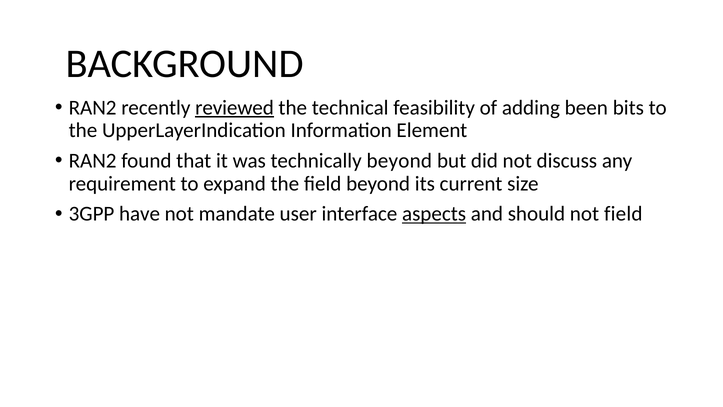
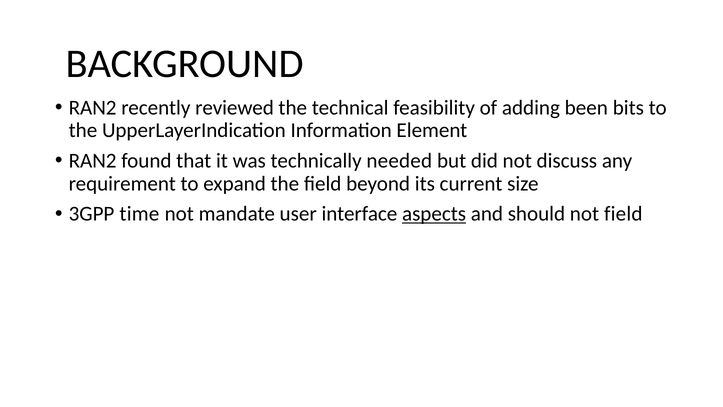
reviewed underline: present -> none (235, 108)
technically beyond: beyond -> needed (399, 161)
have: have -> time (139, 214)
